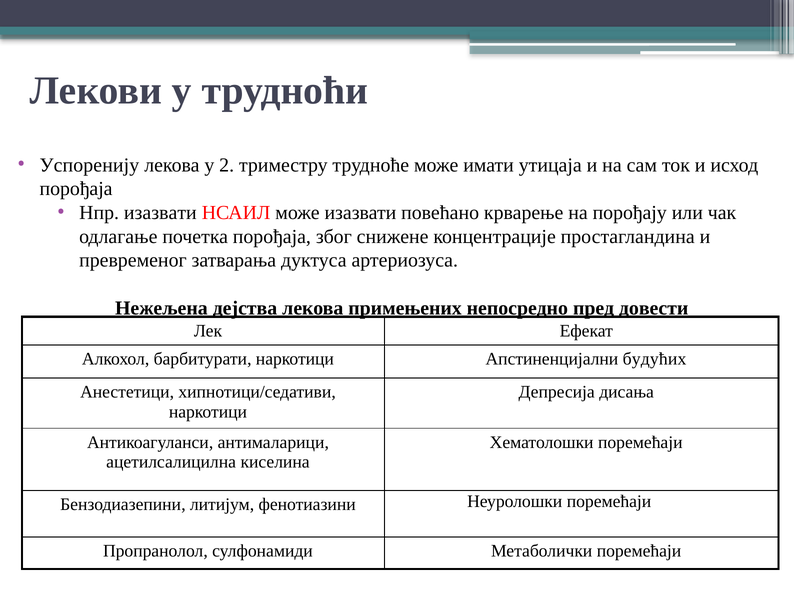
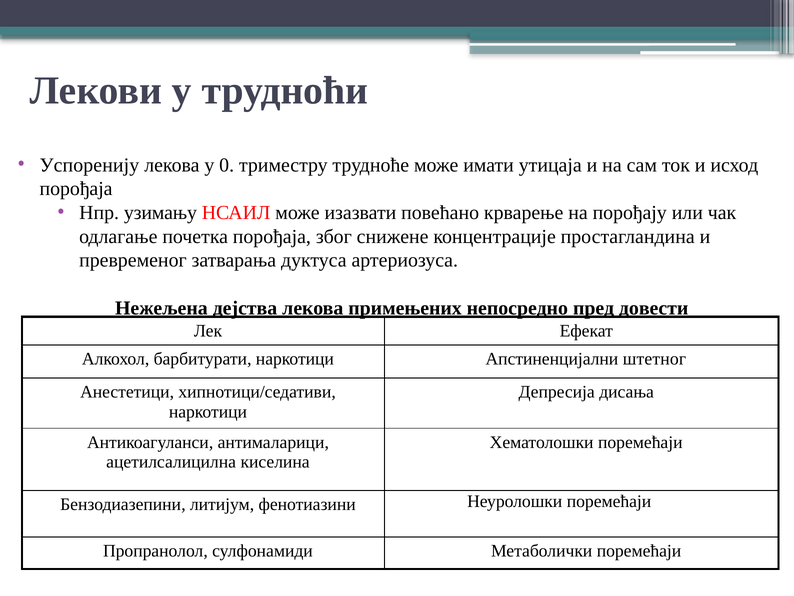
2: 2 -> 0 (227, 165)
Нпр изазвати: изазвати -> узимању (160, 212)
будућих: будућих -> штетног (655, 358)
